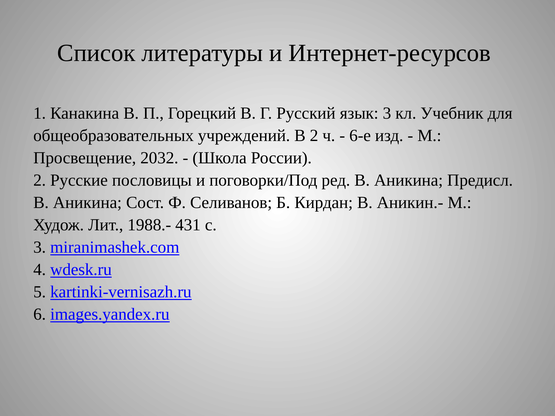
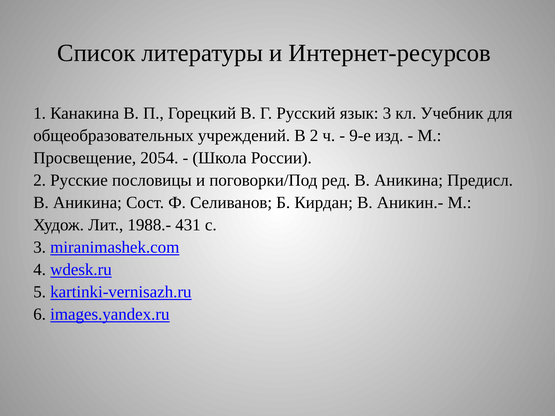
6-е: 6-е -> 9-е (360, 136)
2032: 2032 -> 2054 (159, 158)
